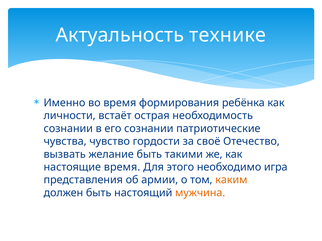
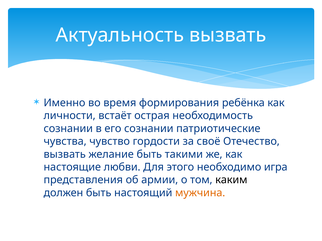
Актуальность технике: технике -> вызвать (228, 35)
настоящие время: время -> любви (122, 167)
каким colour: orange -> black (231, 180)
